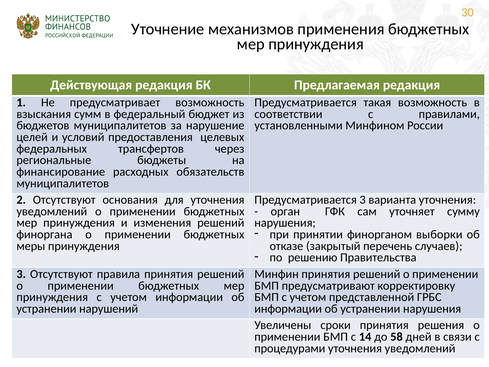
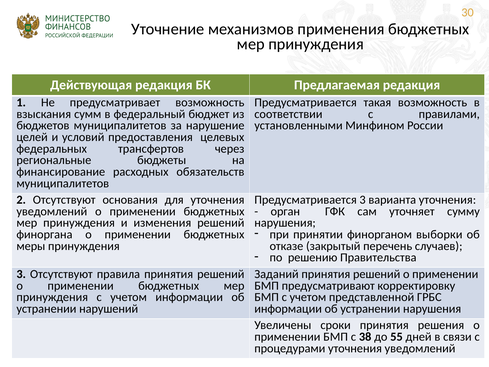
Минфин: Минфин -> Заданий (277, 274)
14: 14 -> 38 (365, 337)
58: 58 -> 55 (397, 337)
